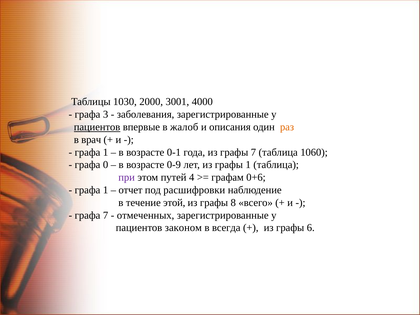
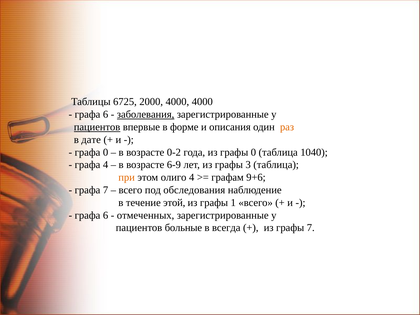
1030: 1030 -> 6725 (125, 102)
2000 3001: 3001 -> 4000 (177, 102)
3: 3 -> 6 (106, 114)
заболевания underline: none -> present (146, 114)
жалоб: жалоб -> форме (184, 127)
врач: врач -> дате (91, 140)
1: 1 -> 0 (106, 152)
0-1: 0-1 -> 0-2 (174, 152)
графы 7: 7 -> 0 (253, 152)
1060: 1060 -> 1040 (314, 152)
графа 0: 0 -> 4 (106, 165)
0-9: 0-9 -> 6-9 (174, 165)
графы 1: 1 -> 3 (248, 165)
при colour: purple -> orange (127, 177)
путей: путей -> олиго (174, 177)
0+6: 0+6 -> 9+6 (256, 177)
1: 1 -> 7 (106, 190)
отчет: отчет -> всего (130, 190)
расшифровки: расшифровки -> обследования (194, 190)
8: 8 -> 1 (233, 203)
7: 7 -> 6 (106, 215)
законом: законом -> больные (183, 228)
графы 6: 6 -> 7 (311, 228)
